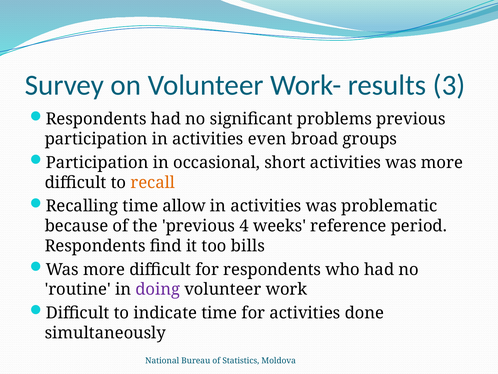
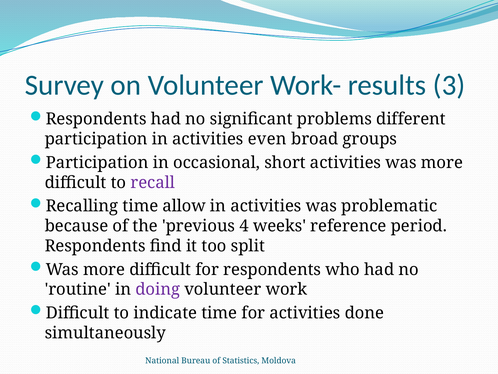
problems previous: previous -> different (411, 119)
recall colour: orange -> purple (153, 182)
bills: bills -> split (248, 246)
